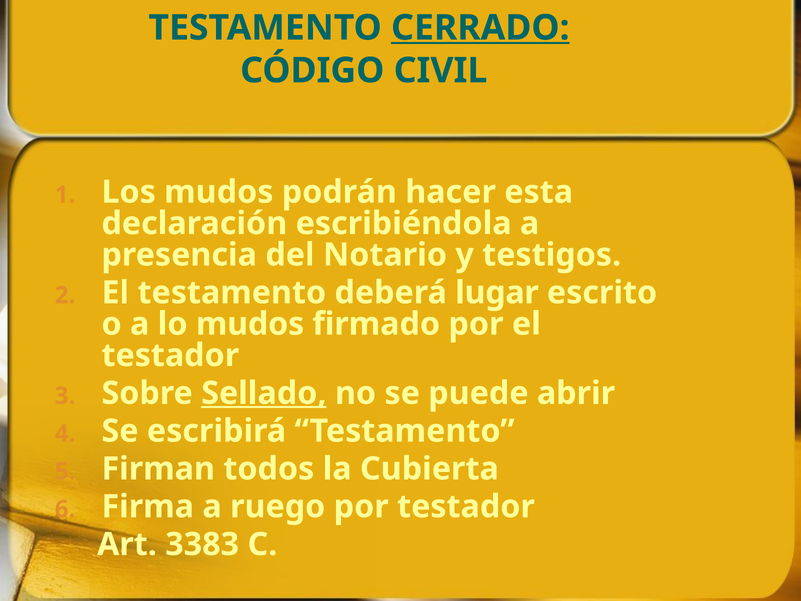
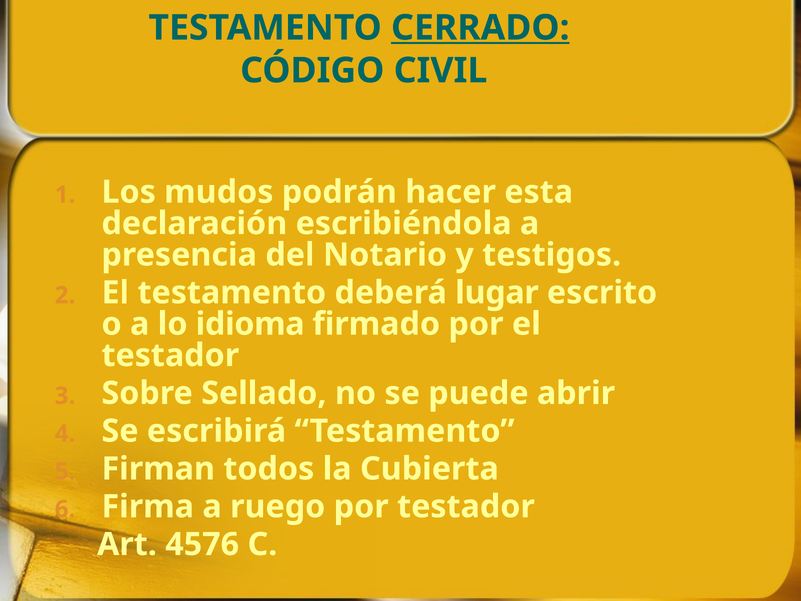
lo mudos: mudos -> idioma (250, 324)
Sellado underline: present -> none (264, 393)
3383: 3383 -> 4576 (202, 544)
